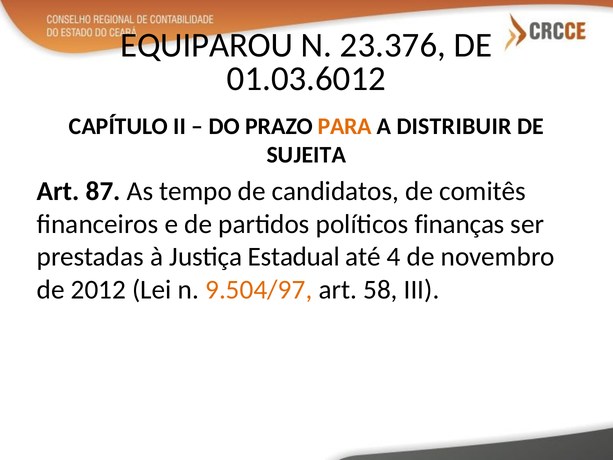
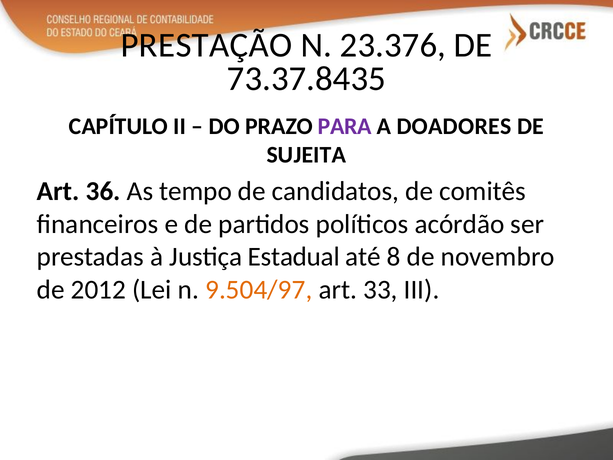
EQUIPAROU: EQUIPAROU -> PRESTAÇÃO (206, 45)
01.03.6012: 01.03.6012 -> 73.37.8435 (306, 79)
PARA colour: orange -> purple (345, 126)
DISTRIBUIR: DISTRIBUIR -> DOADORES (454, 126)
87: 87 -> 36 (103, 191)
finanças: finanças -> acórdão (460, 224)
4: 4 -> 8 (394, 257)
58: 58 -> 33 (380, 289)
